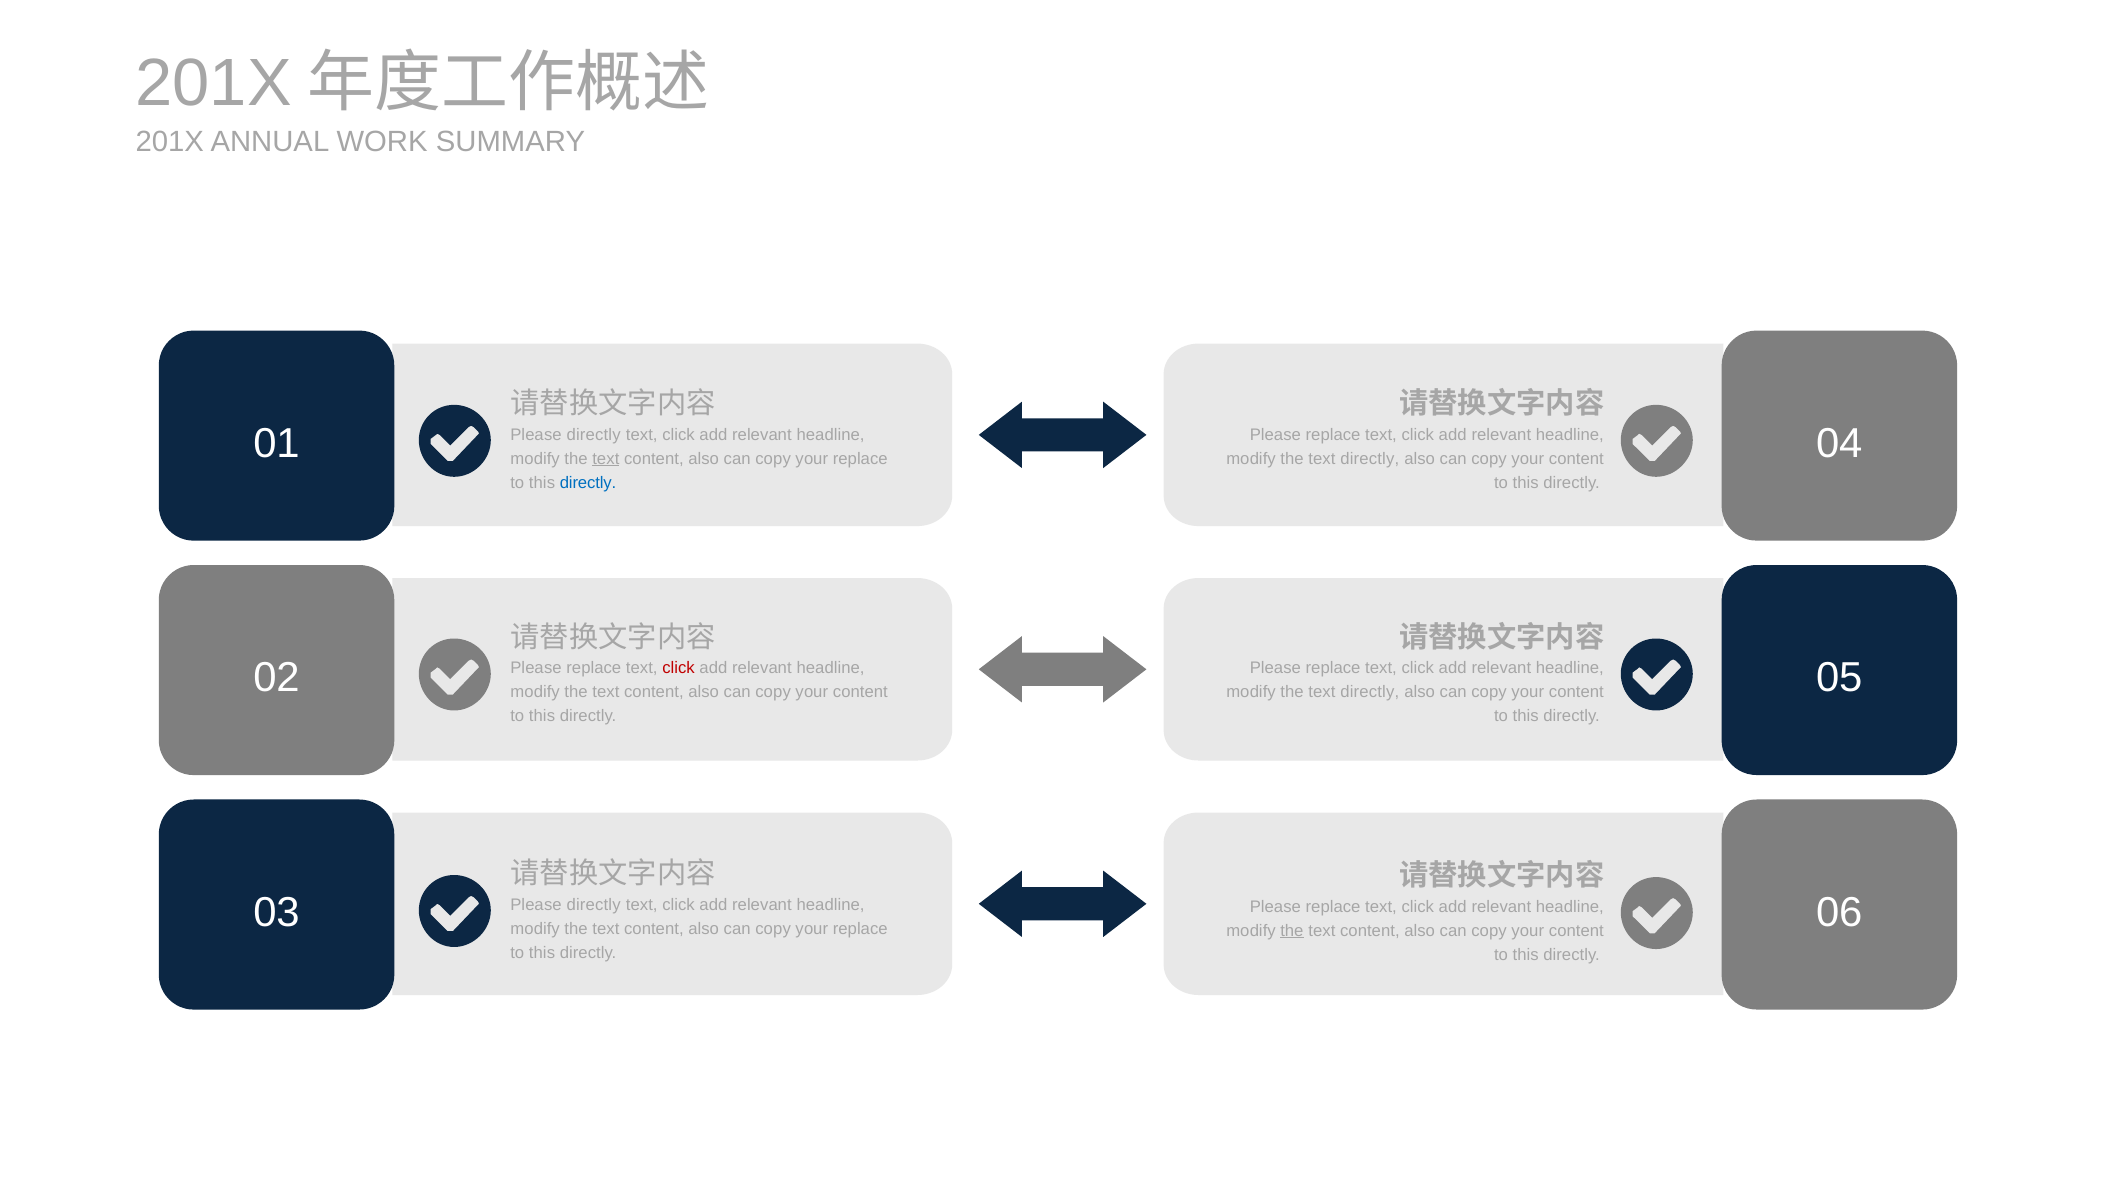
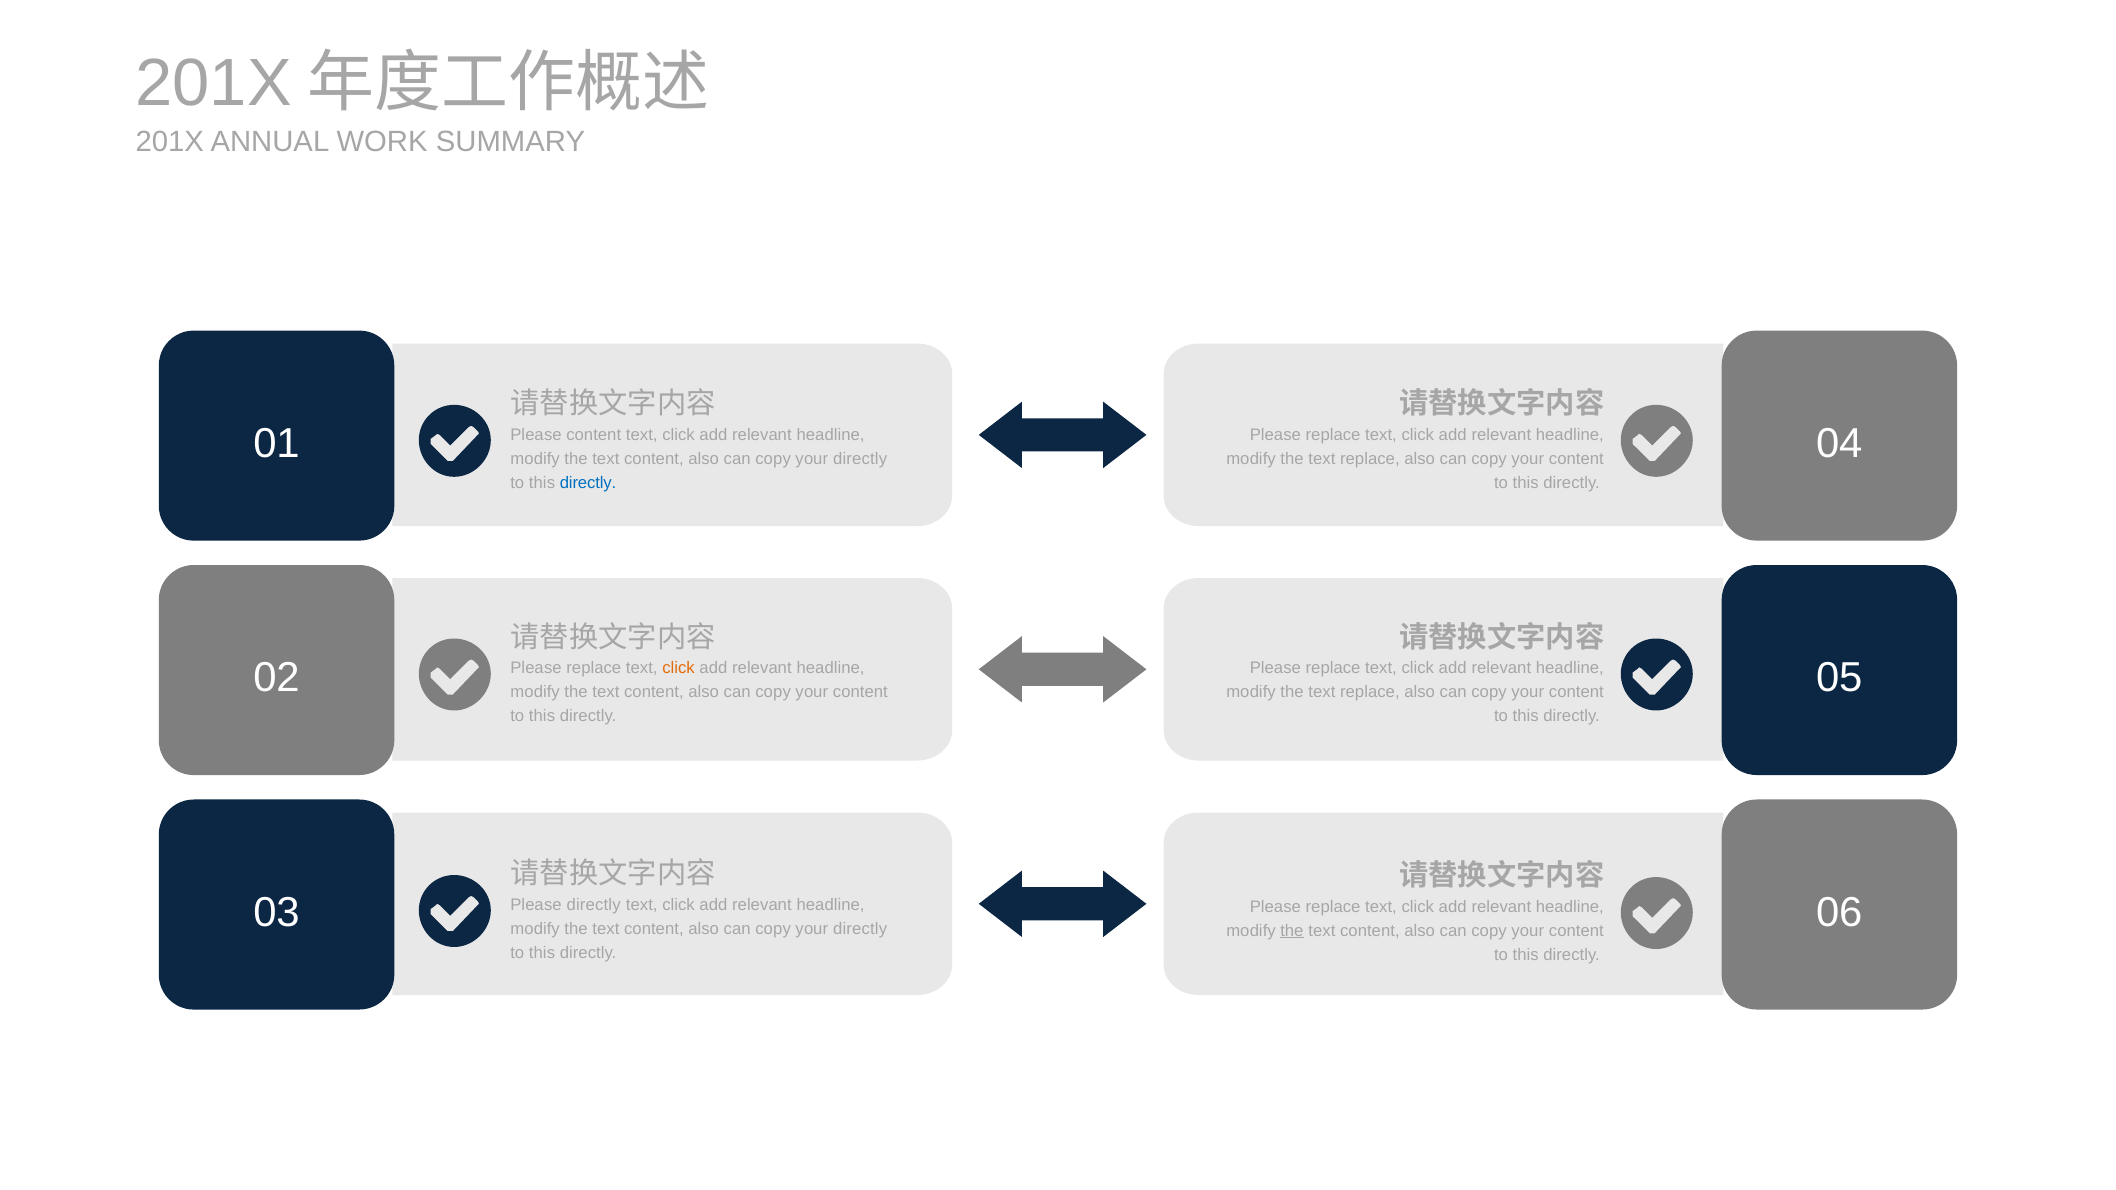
directly: directly -> content (594, 435)
text underline: present -> none (606, 459)
replace: replace -> directly (860, 459)
directly: directly -> replace (1370, 459)
click colour: red -> orange (679, 668)
directly: directly -> replace (1370, 692)
replace: replace -> directly (860, 929)
